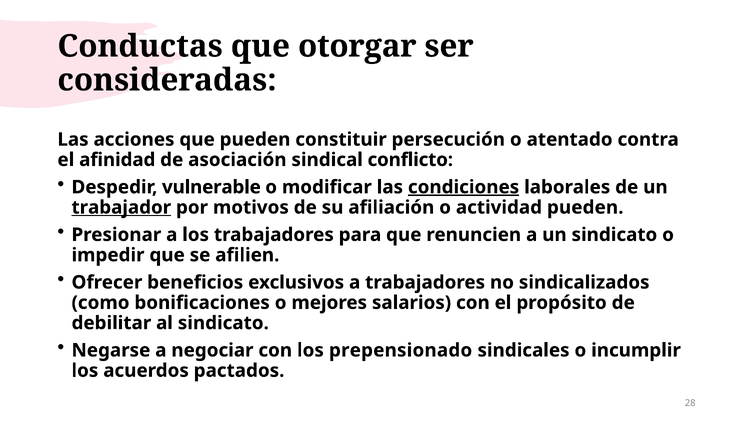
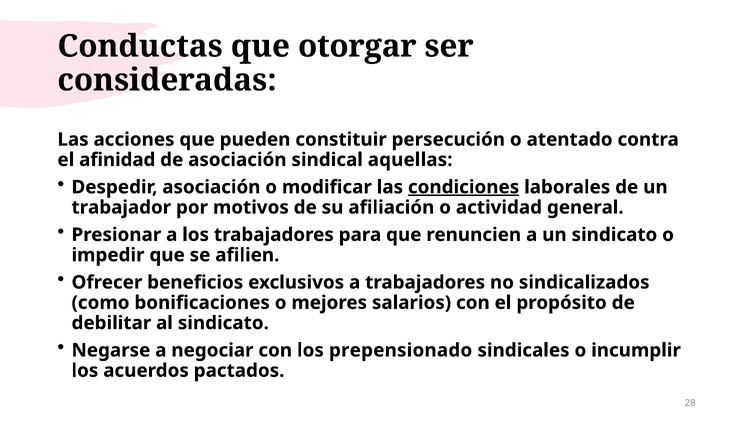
conflicto: conflicto -> aquellas (410, 160)
Despedir vulnerable: vulnerable -> asociación (211, 187)
trabajador underline: present -> none (121, 208)
actividad pueden: pueden -> general (585, 208)
